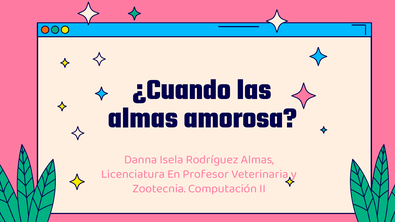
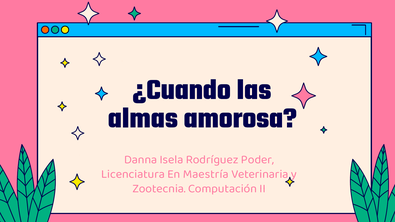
Rodríguez Almas: Almas -> Poder (257, 160)
Profesor: Profesor -> Maestría (206, 174)
